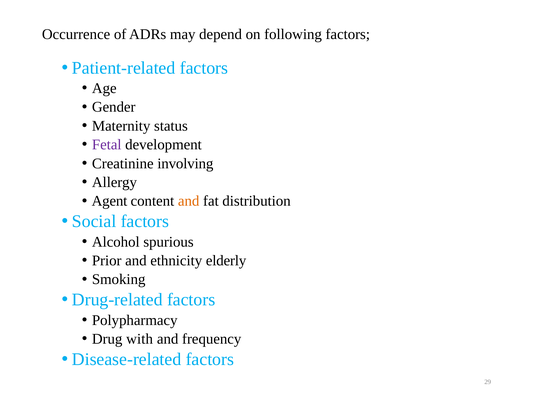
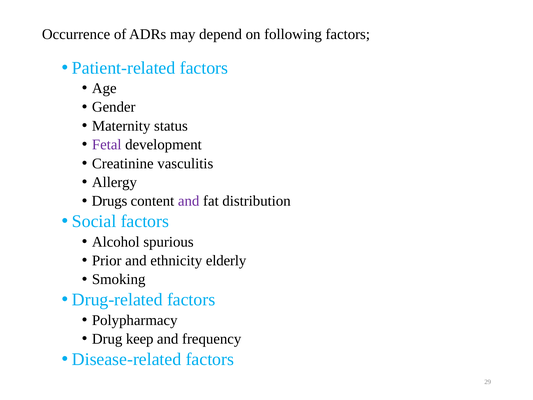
involving: involving -> vasculitis (185, 163)
Agent: Agent -> Drugs (109, 201)
and colour: orange -> purple (189, 201)
with: with -> keep (140, 339)
